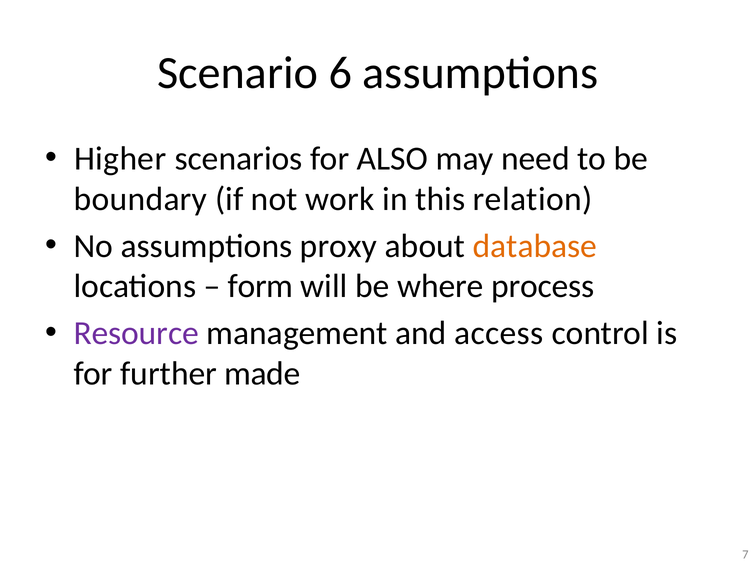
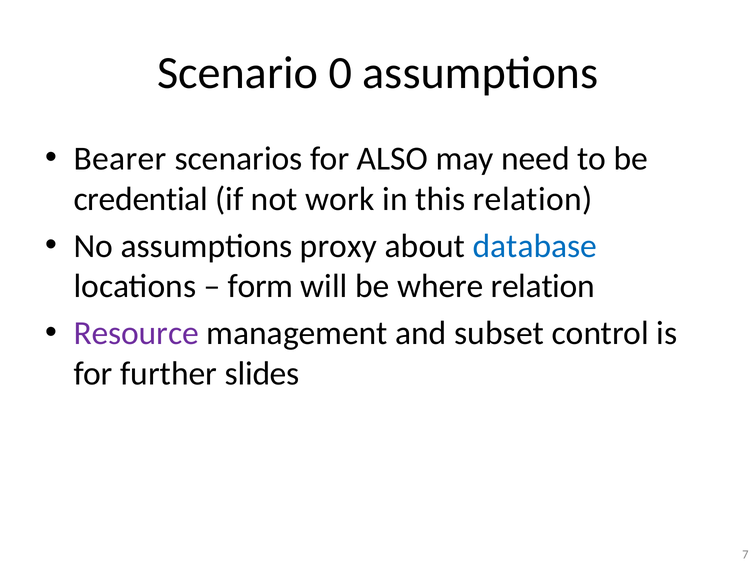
6: 6 -> 0 (340, 73)
Higher: Higher -> Bearer (120, 159)
boundary: boundary -> credential (141, 199)
database colour: orange -> blue (535, 246)
where process: process -> relation (543, 286)
access: access -> subset (499, 333)
made: made -> slides (262, 374)
